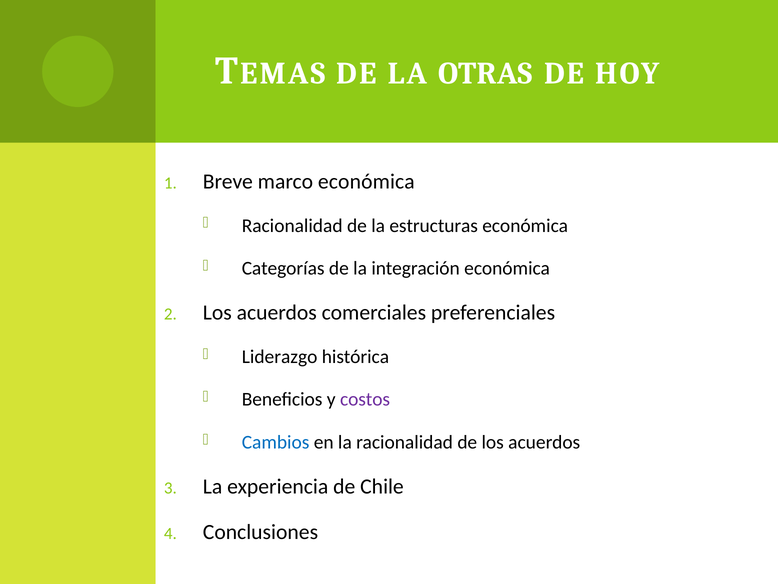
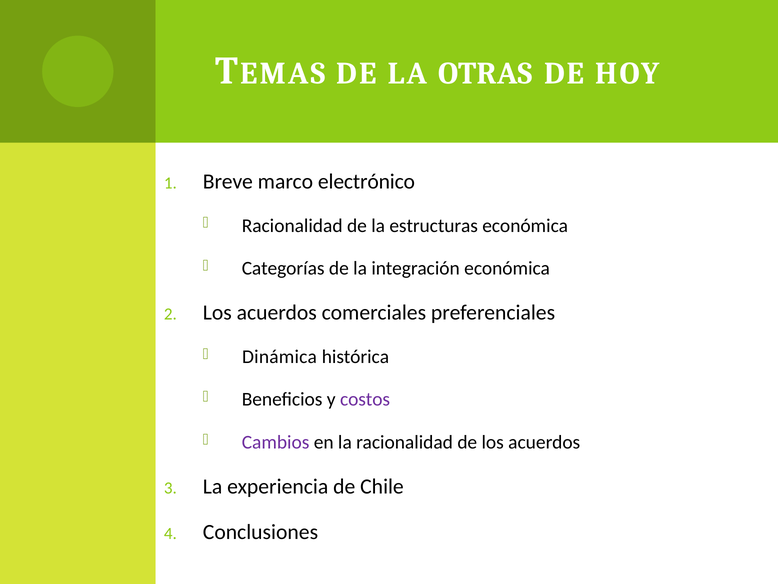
marco económica: económica -> electrónico (367, 181)
Liderazgo: Liderazgo -> Dinámica (279, 356)
Cambios colour: blue -> purple (276, 442)
